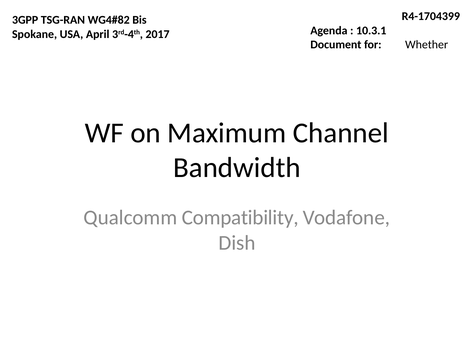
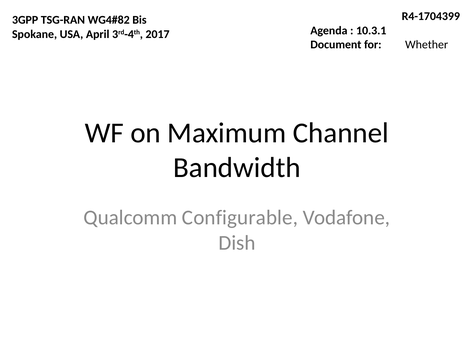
Compatibility: Compatibility -> Configurable (240, 218)
